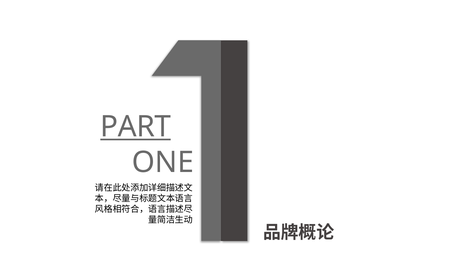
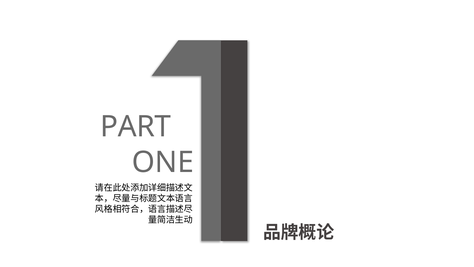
PART underline: present -> none (136, 127)
